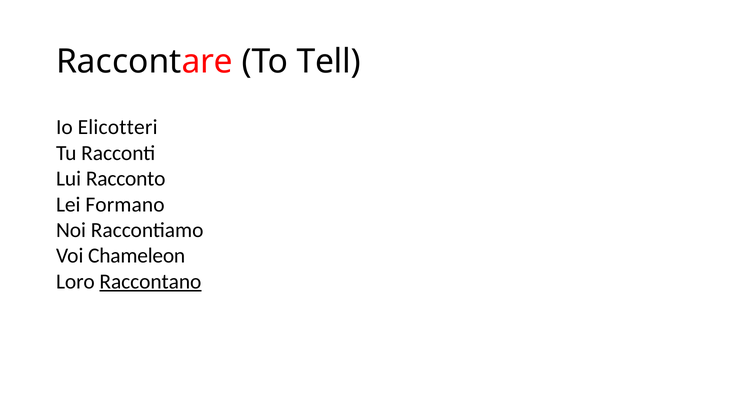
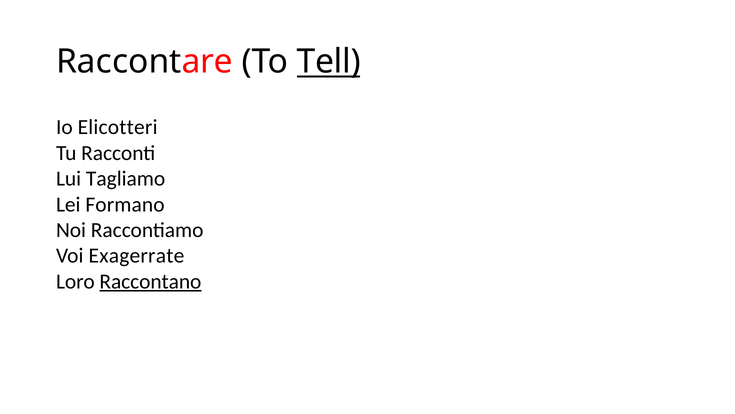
Tell underline: none -> present (329, 62)
Racconto: Racconto -> Tagliamo (126, 178)
Chameleon: Chameleon -> Exagerrate (136, 256)
